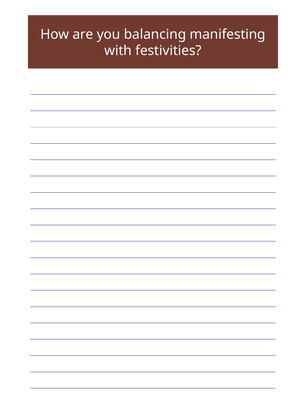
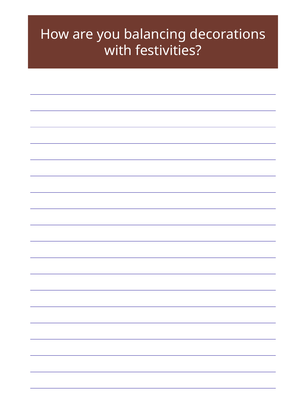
manifesting: manifesting -> decorations (228, 34)
